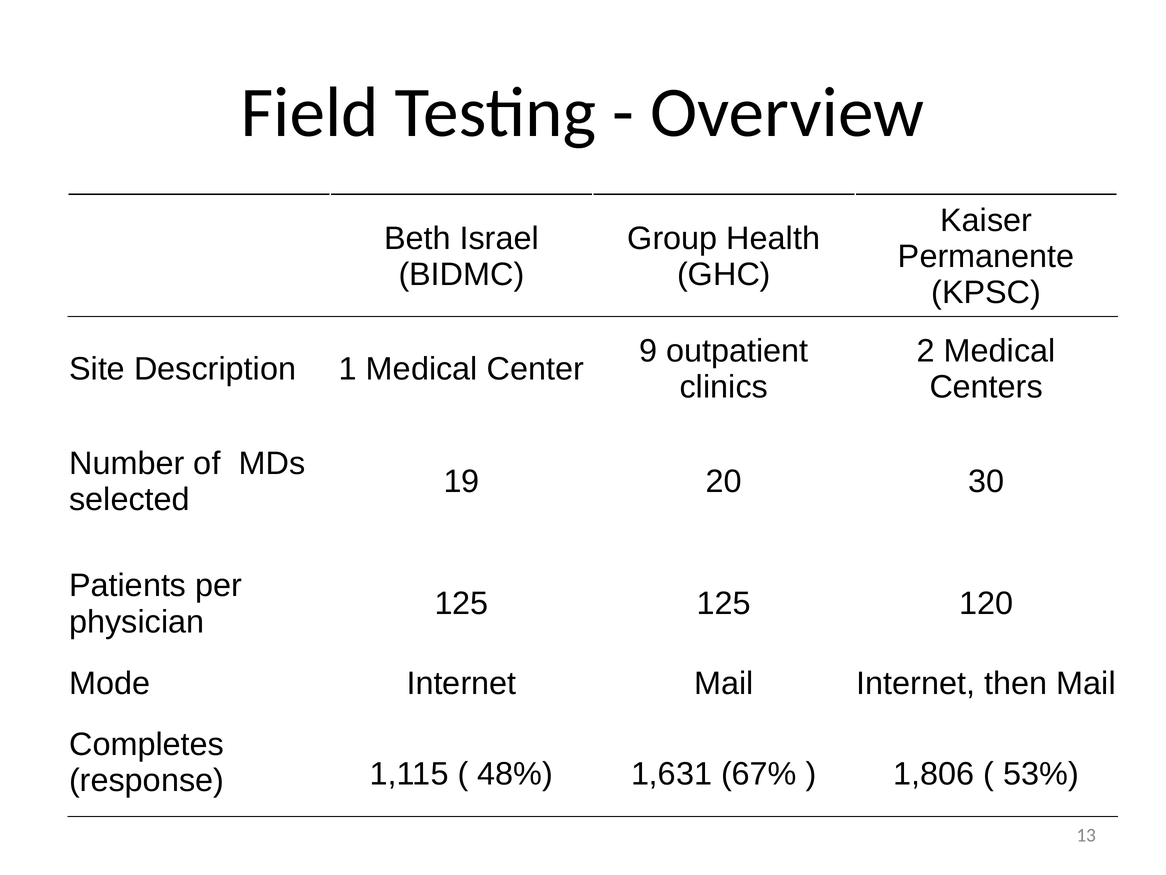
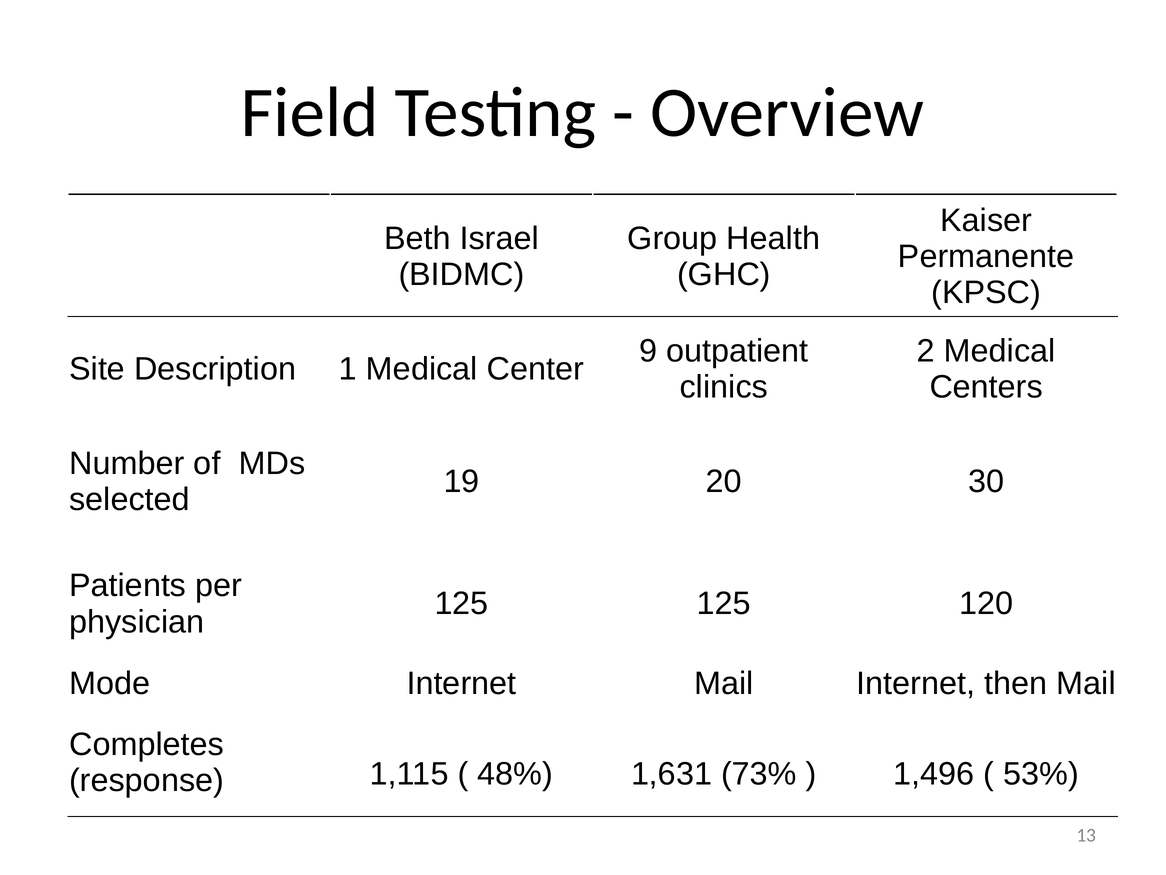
67%: 67% -> 73% (759, 773)
1,806: 1,806 -> 1,496 (934, 773)
